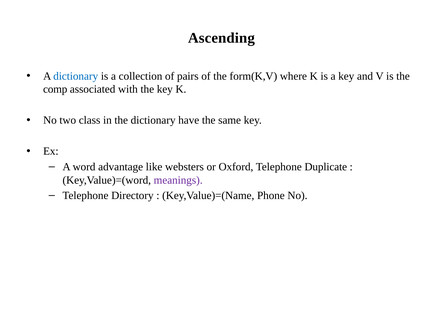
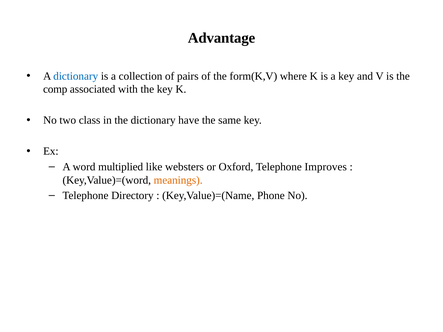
Ascending: Ascending -> Advantage (222, 38)
advantage: advantage -> multiplied (121, 167)
Duplicate: Duplicate -> Improves (326, 167)
meanings colour: purple -> orange (178, 180)
